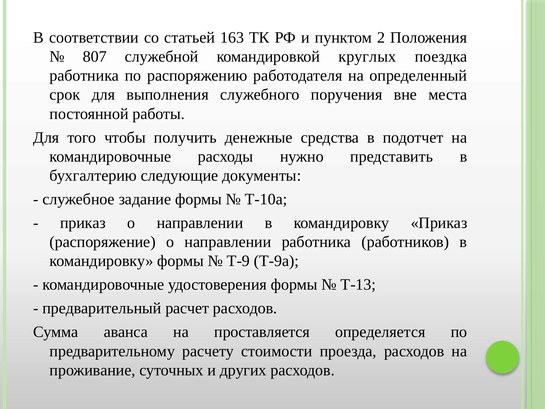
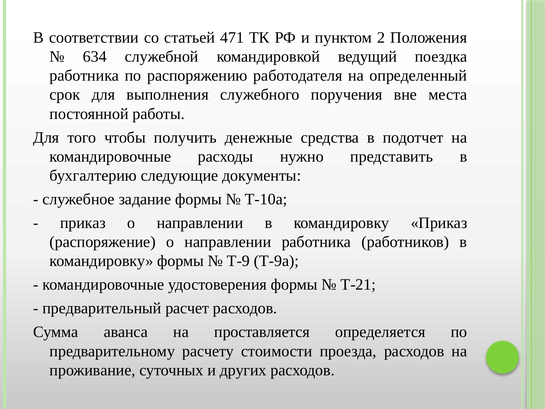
163: 163 -> 471 (232, 37)
807: 807 -> 634 (95, 57)
круглых: круглых -> ведущий (367, 57)
Т-13: Т-13 -> Т-21 (358, 285)
